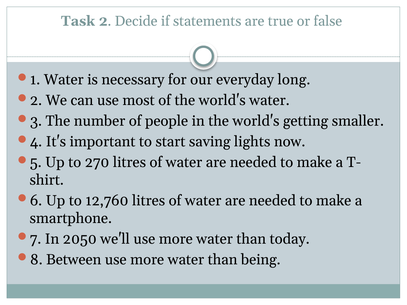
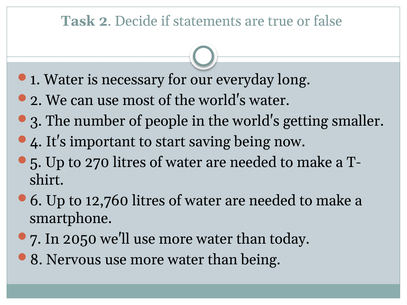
saving lights: lights -> being (252, 142)
Between: Between -> Nervous (74, 260)
